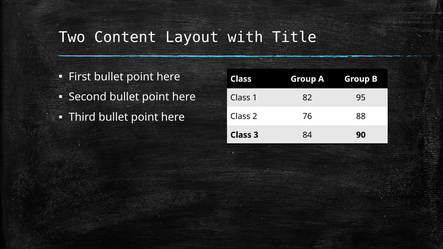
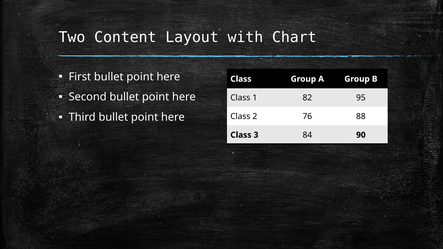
Title: Title -> Chart (294, 37)
